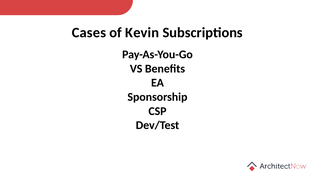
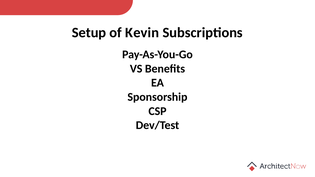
Cases: Cases -> Setup (89, 33)
